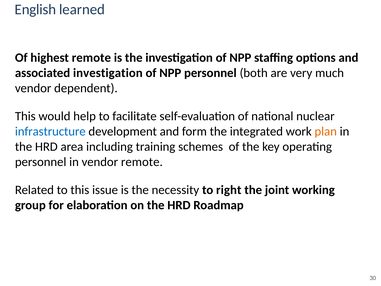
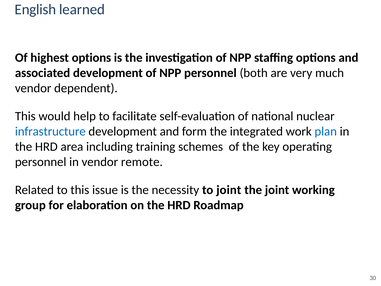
highest remote: remote -> options (91, 58)
associated investigation: investigation -> development (108, 73)
plan colour: orange -> blue (326, 131)
to right: right -> joint (229, 190)
